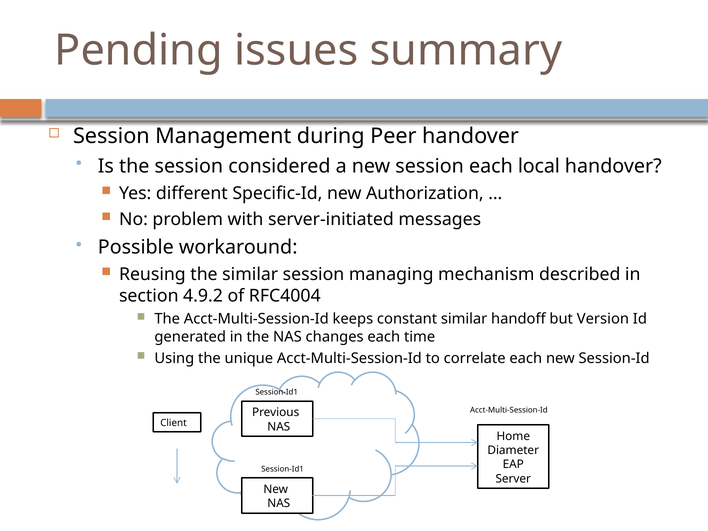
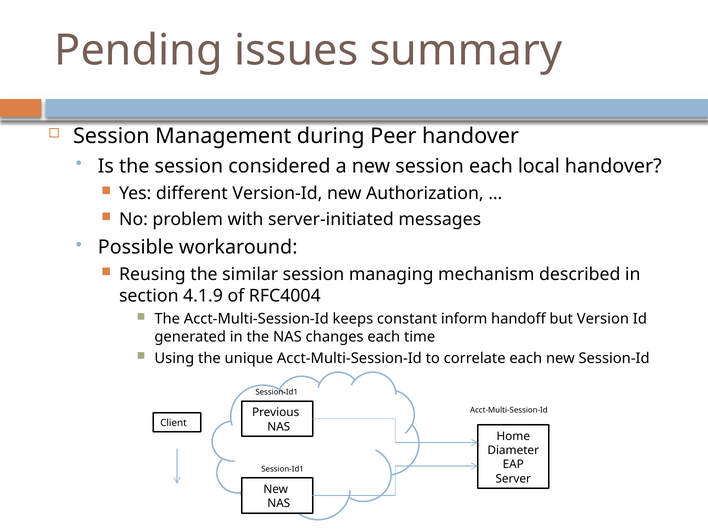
Specific-Id: Specific-Id -> Version-Id (277, 193)
4.9.2: 4.9.2 -> 4.1.9 (203, 296)
constant similar: similar -> inform (464, 319)
